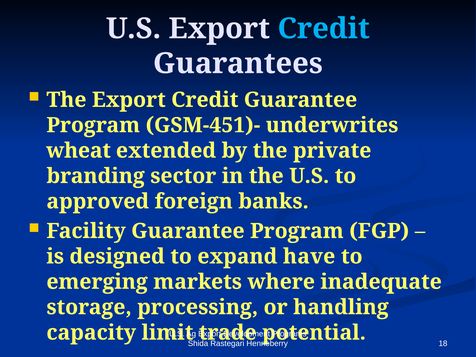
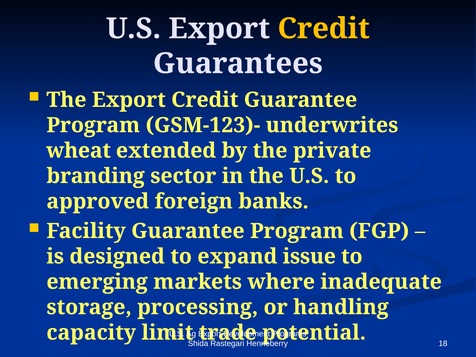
Credit colour: light blue -> yellow (324, 29)
GSM-451)-: GSM-451)- -> GSM-123)- (203, 125)
have: have -> issue (309, 256)
